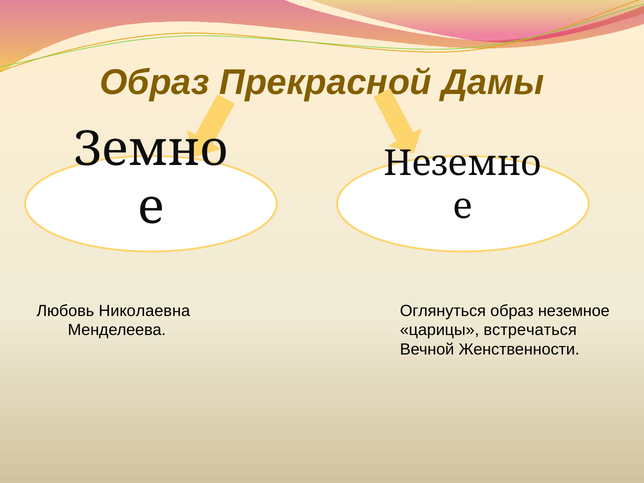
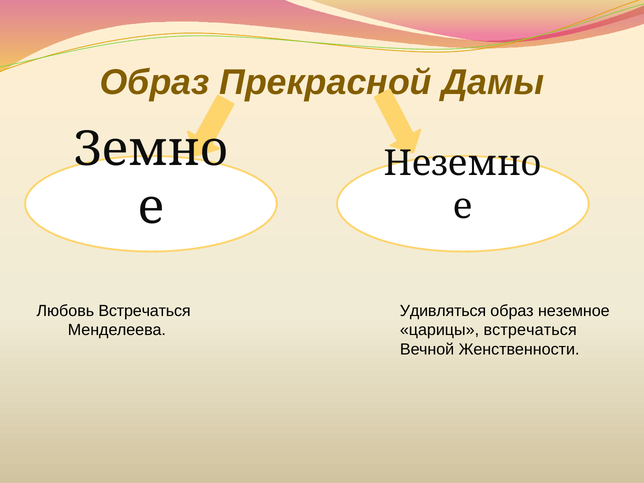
Любовь Николаевна: Николаевна -> Встречаться (145, 311)
Оглянуться: Оглянуться -> Удивляться (443, 311)
